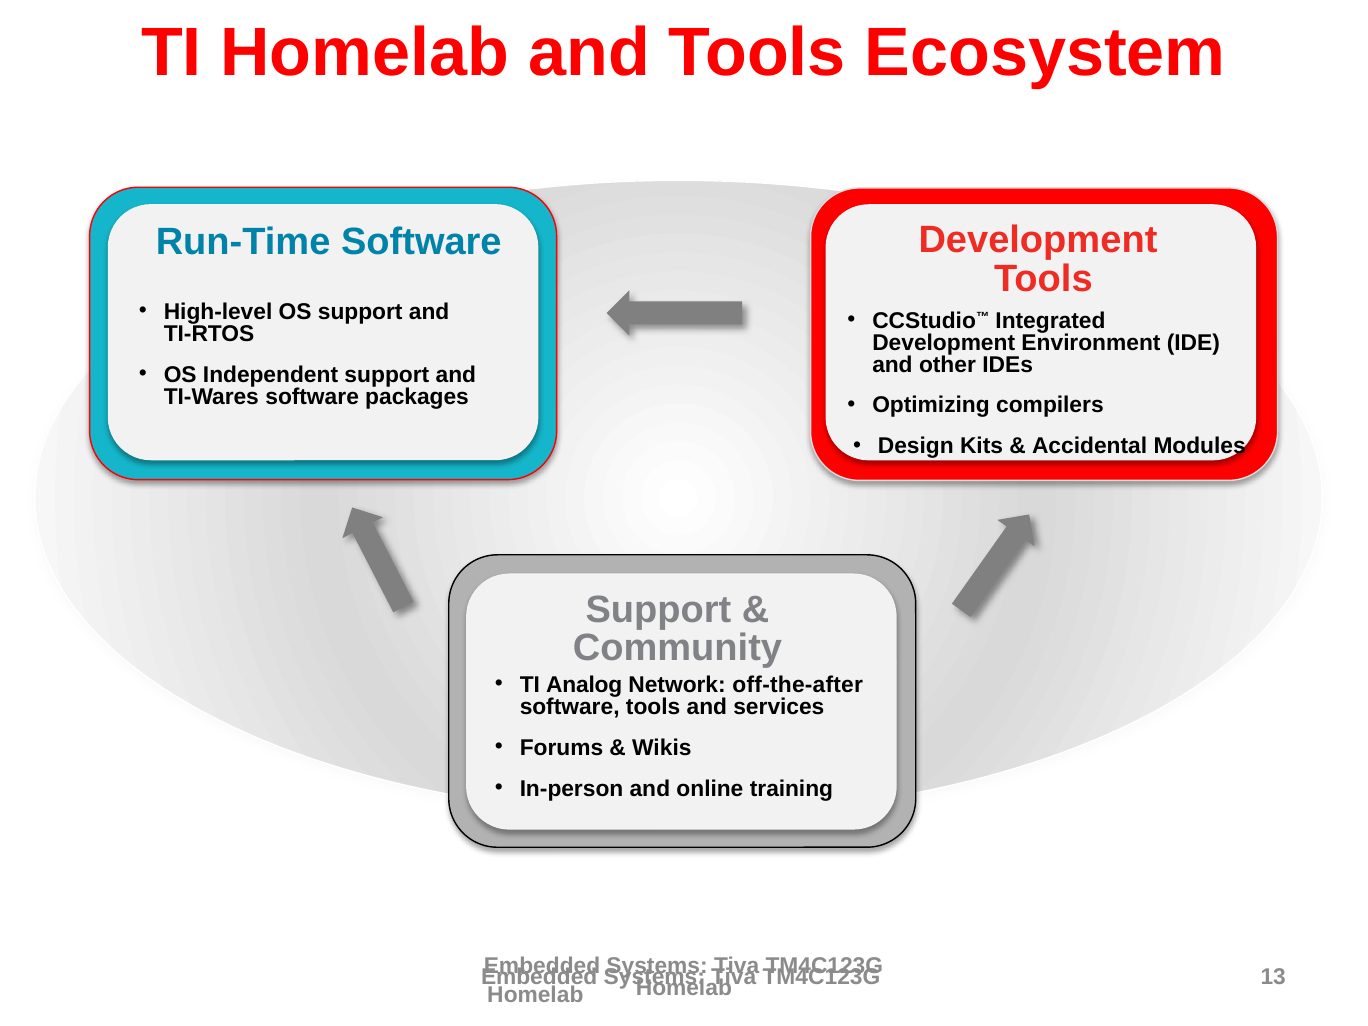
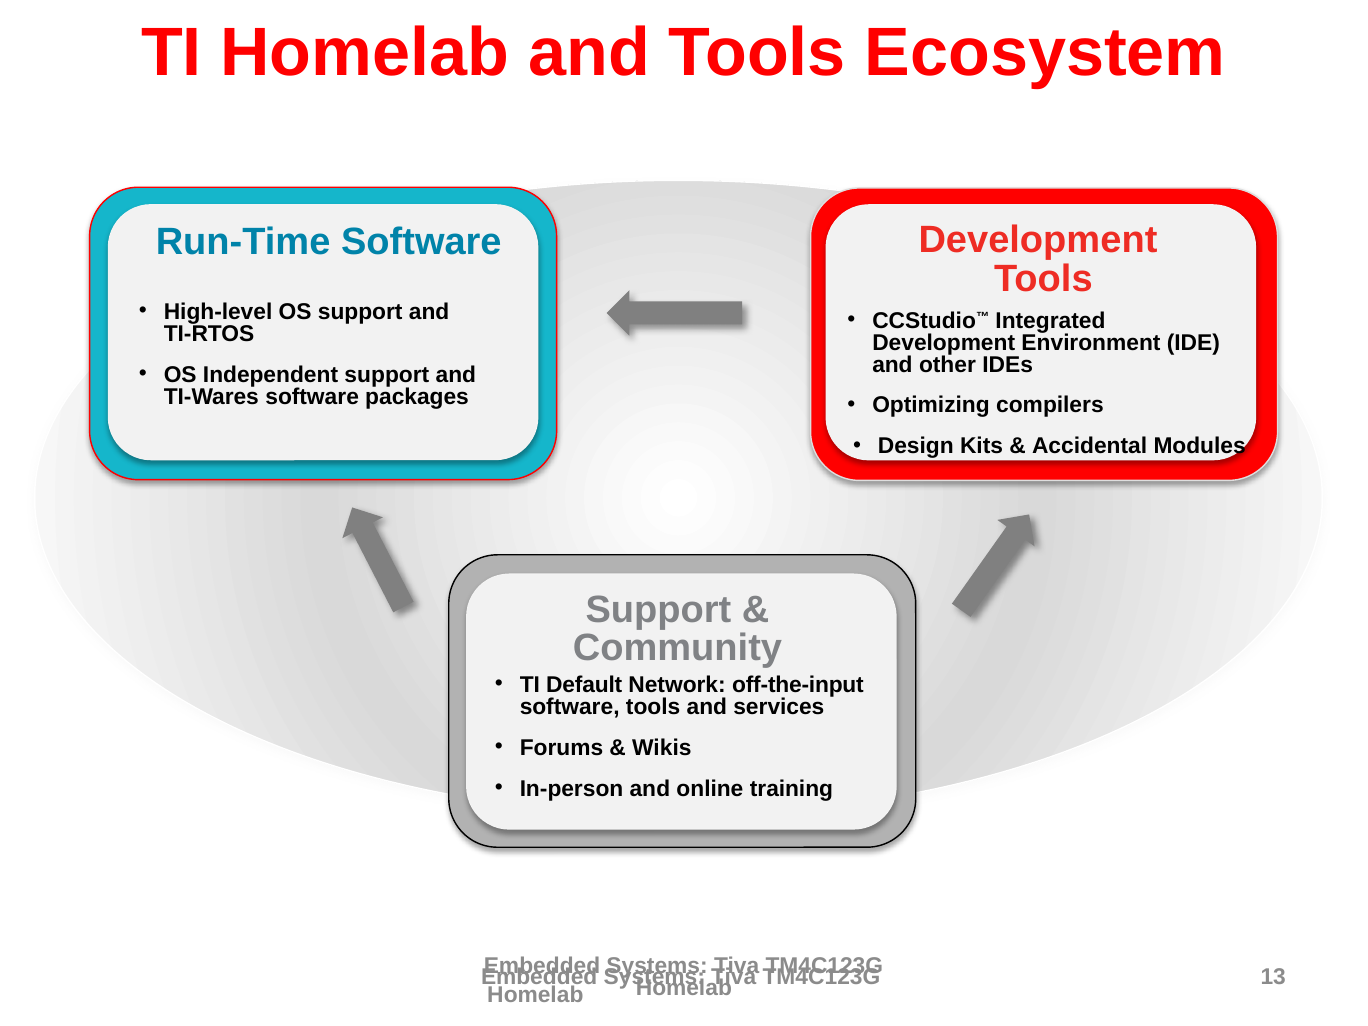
Analog: Analog -> Default (584, 685)
off-the-after: off-the-after -> off-the-input (798, 685)
